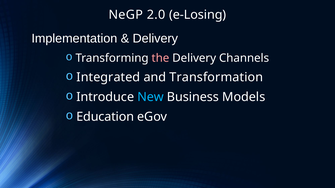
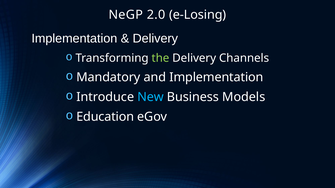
the colour: pink -> light green (160, 58)
Integrated: Integrated -> Mandatory (108, 77)
and Transformation: Transformation -> Implementation (216, 77)
